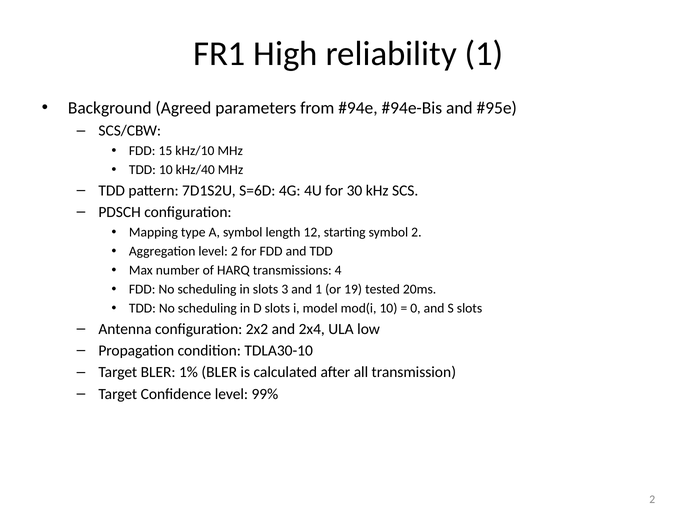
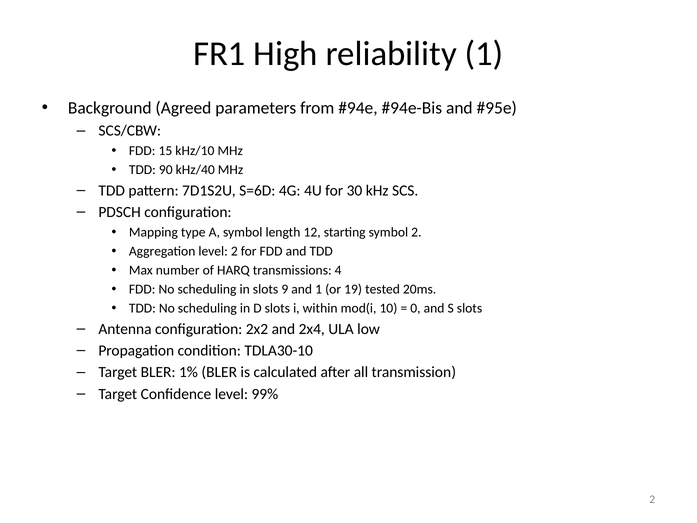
TDD 10: 10 -> 90 (166, 170)
3: 3 -> 9 (285, 289)
model: model -> within (320, 308)
